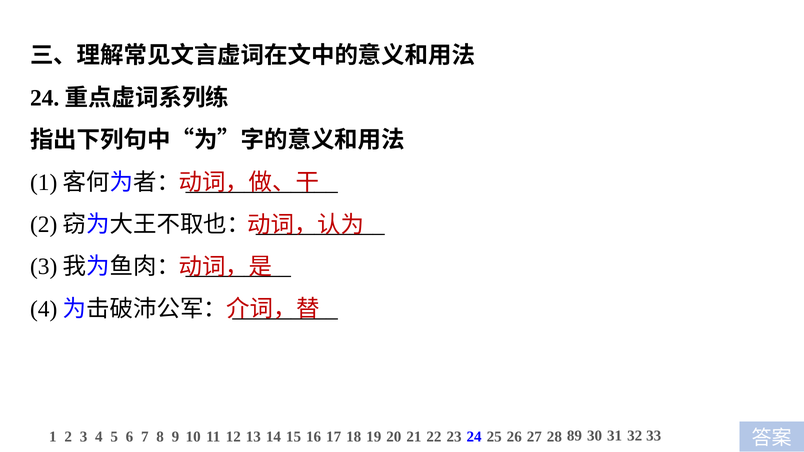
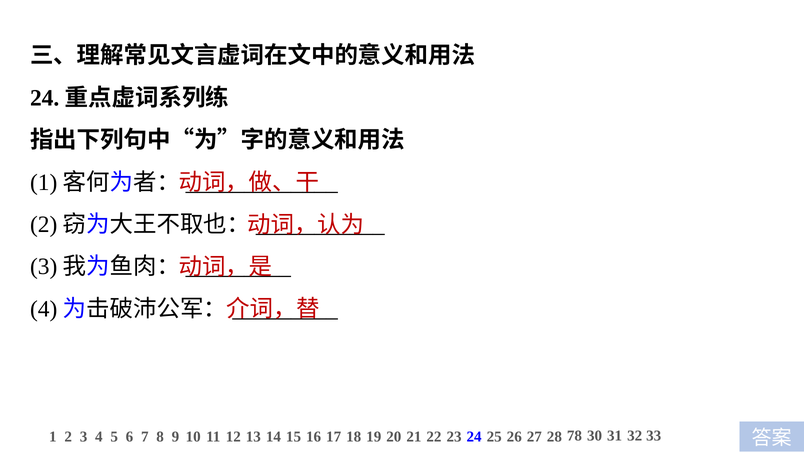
89: 89 -> 78 (574, 436)
